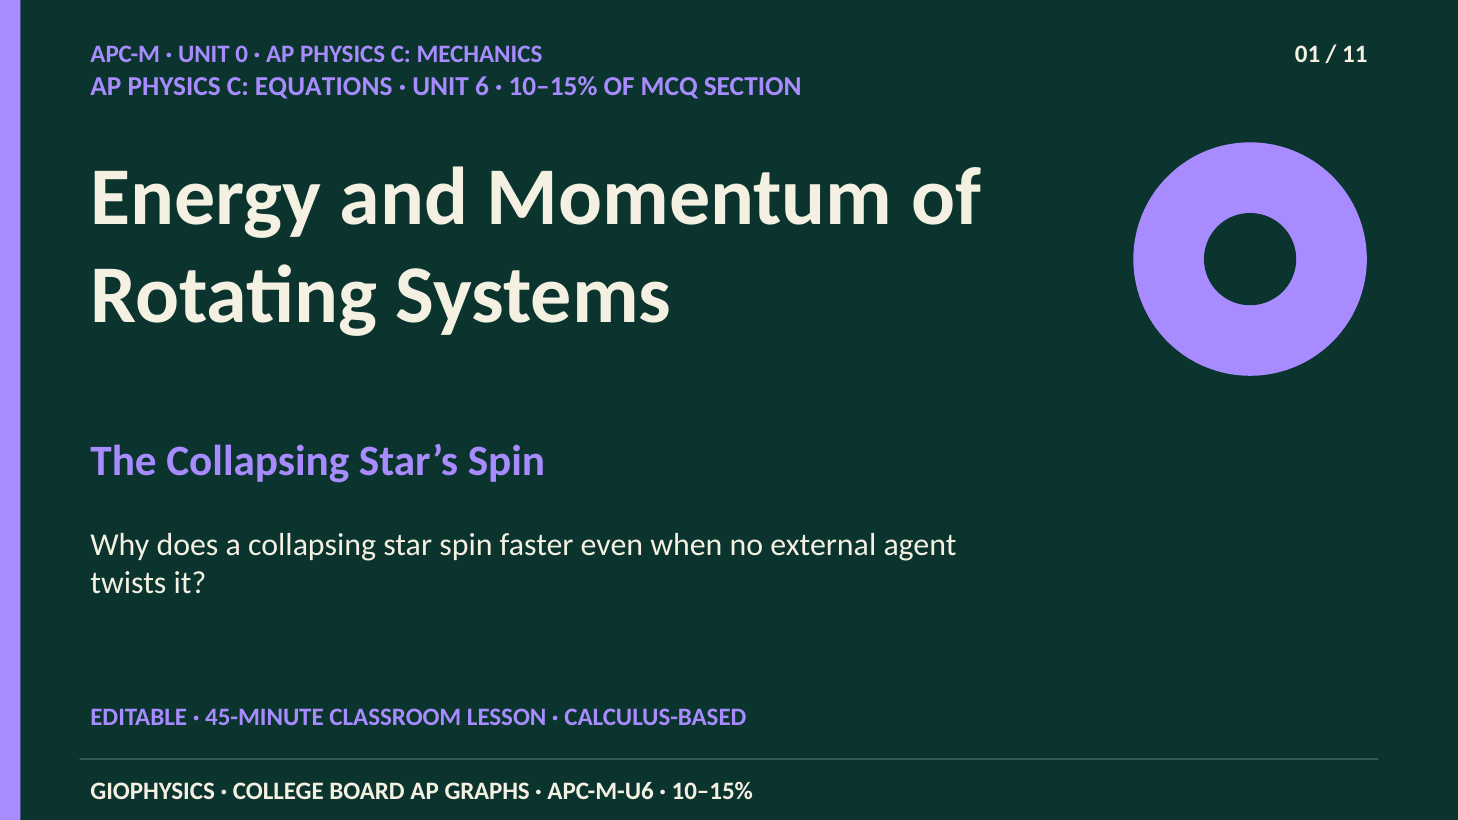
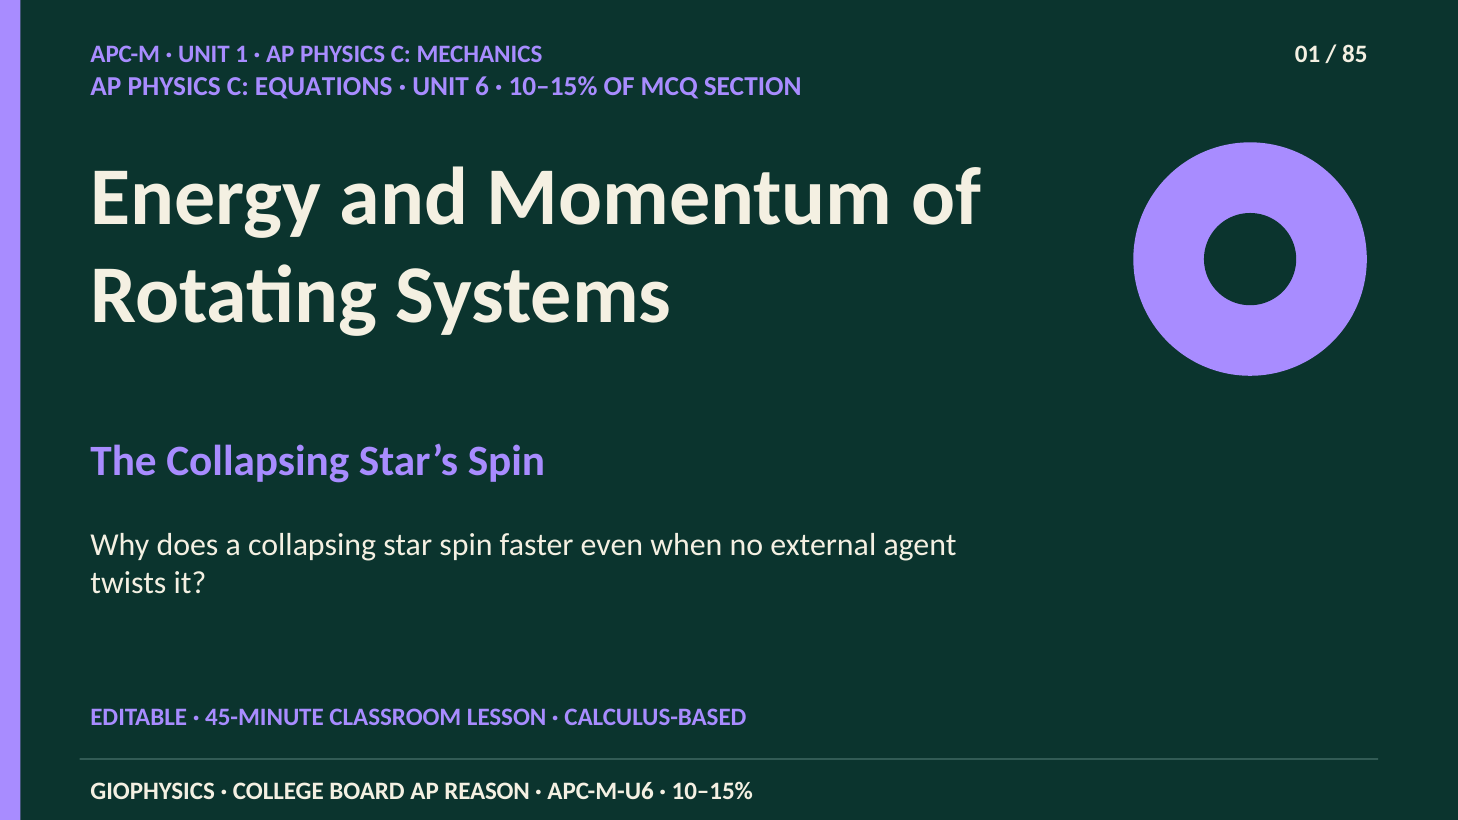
0: 0 -> 1 (242, 54)
11: 11 -> 85 (1355, 54)
GRAPHS: GRAPHS -> REASON (487, 791)
